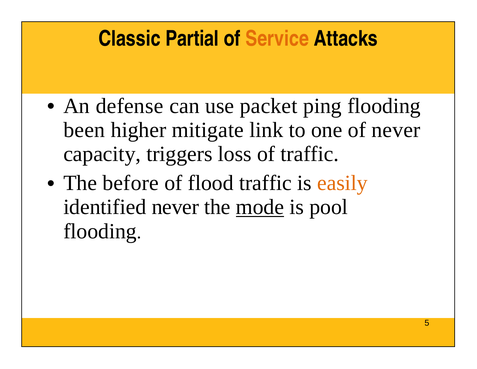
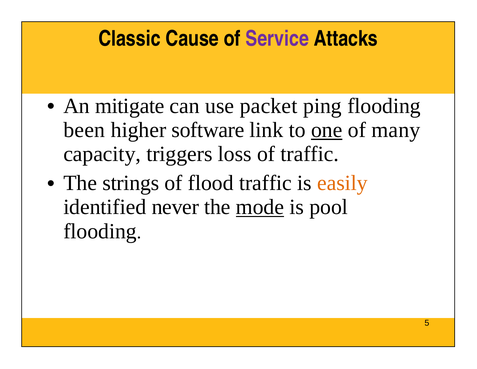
Partial: Partial -> Cause (192, 38)
Service colour: orange -> purple (277, 38)
defense: defense -> mitigate (130, 106)
mitigate: mitigate -> software (208, 130)
one underline: none -> present (327, 130)
of never: never -> many (396, 130)
before: before -> strings (131, 183)
